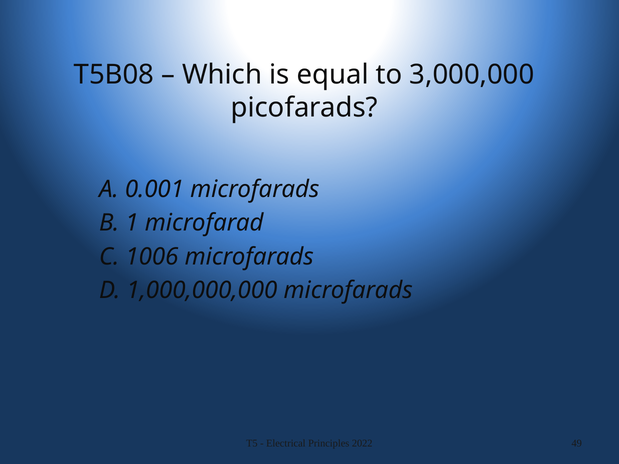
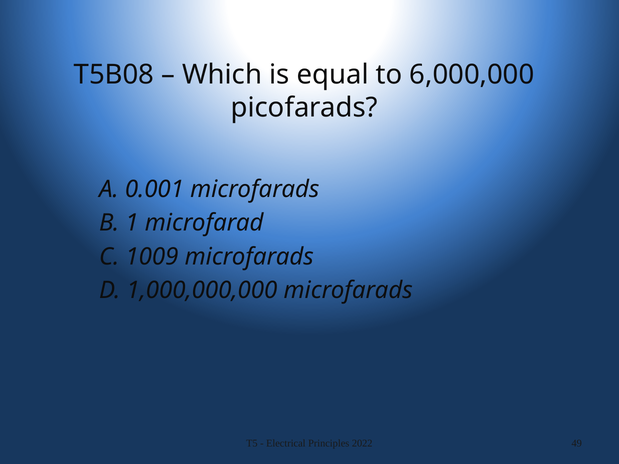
3,000,000: 3,000,000 -> 6,000,000 (472, 75)
1006: 1006 -> 1009 (152, 257)
